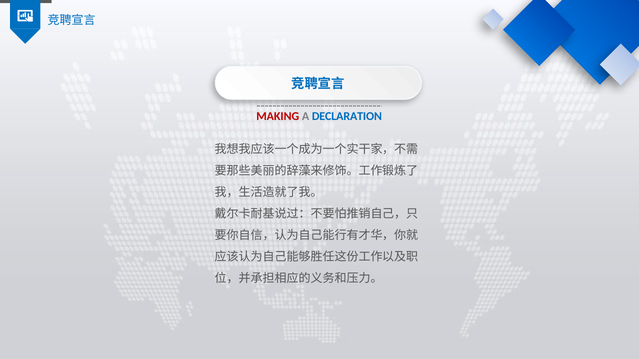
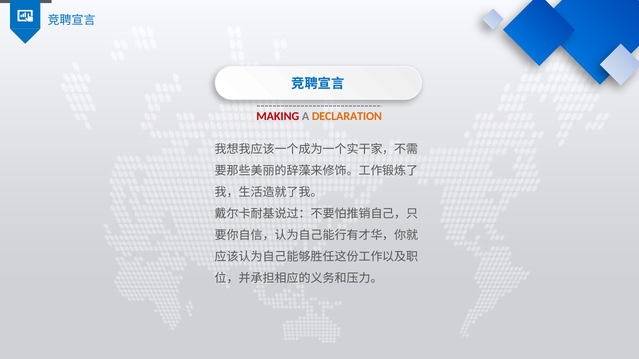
DECLARATION colour: blue -> orange (347, 116)
